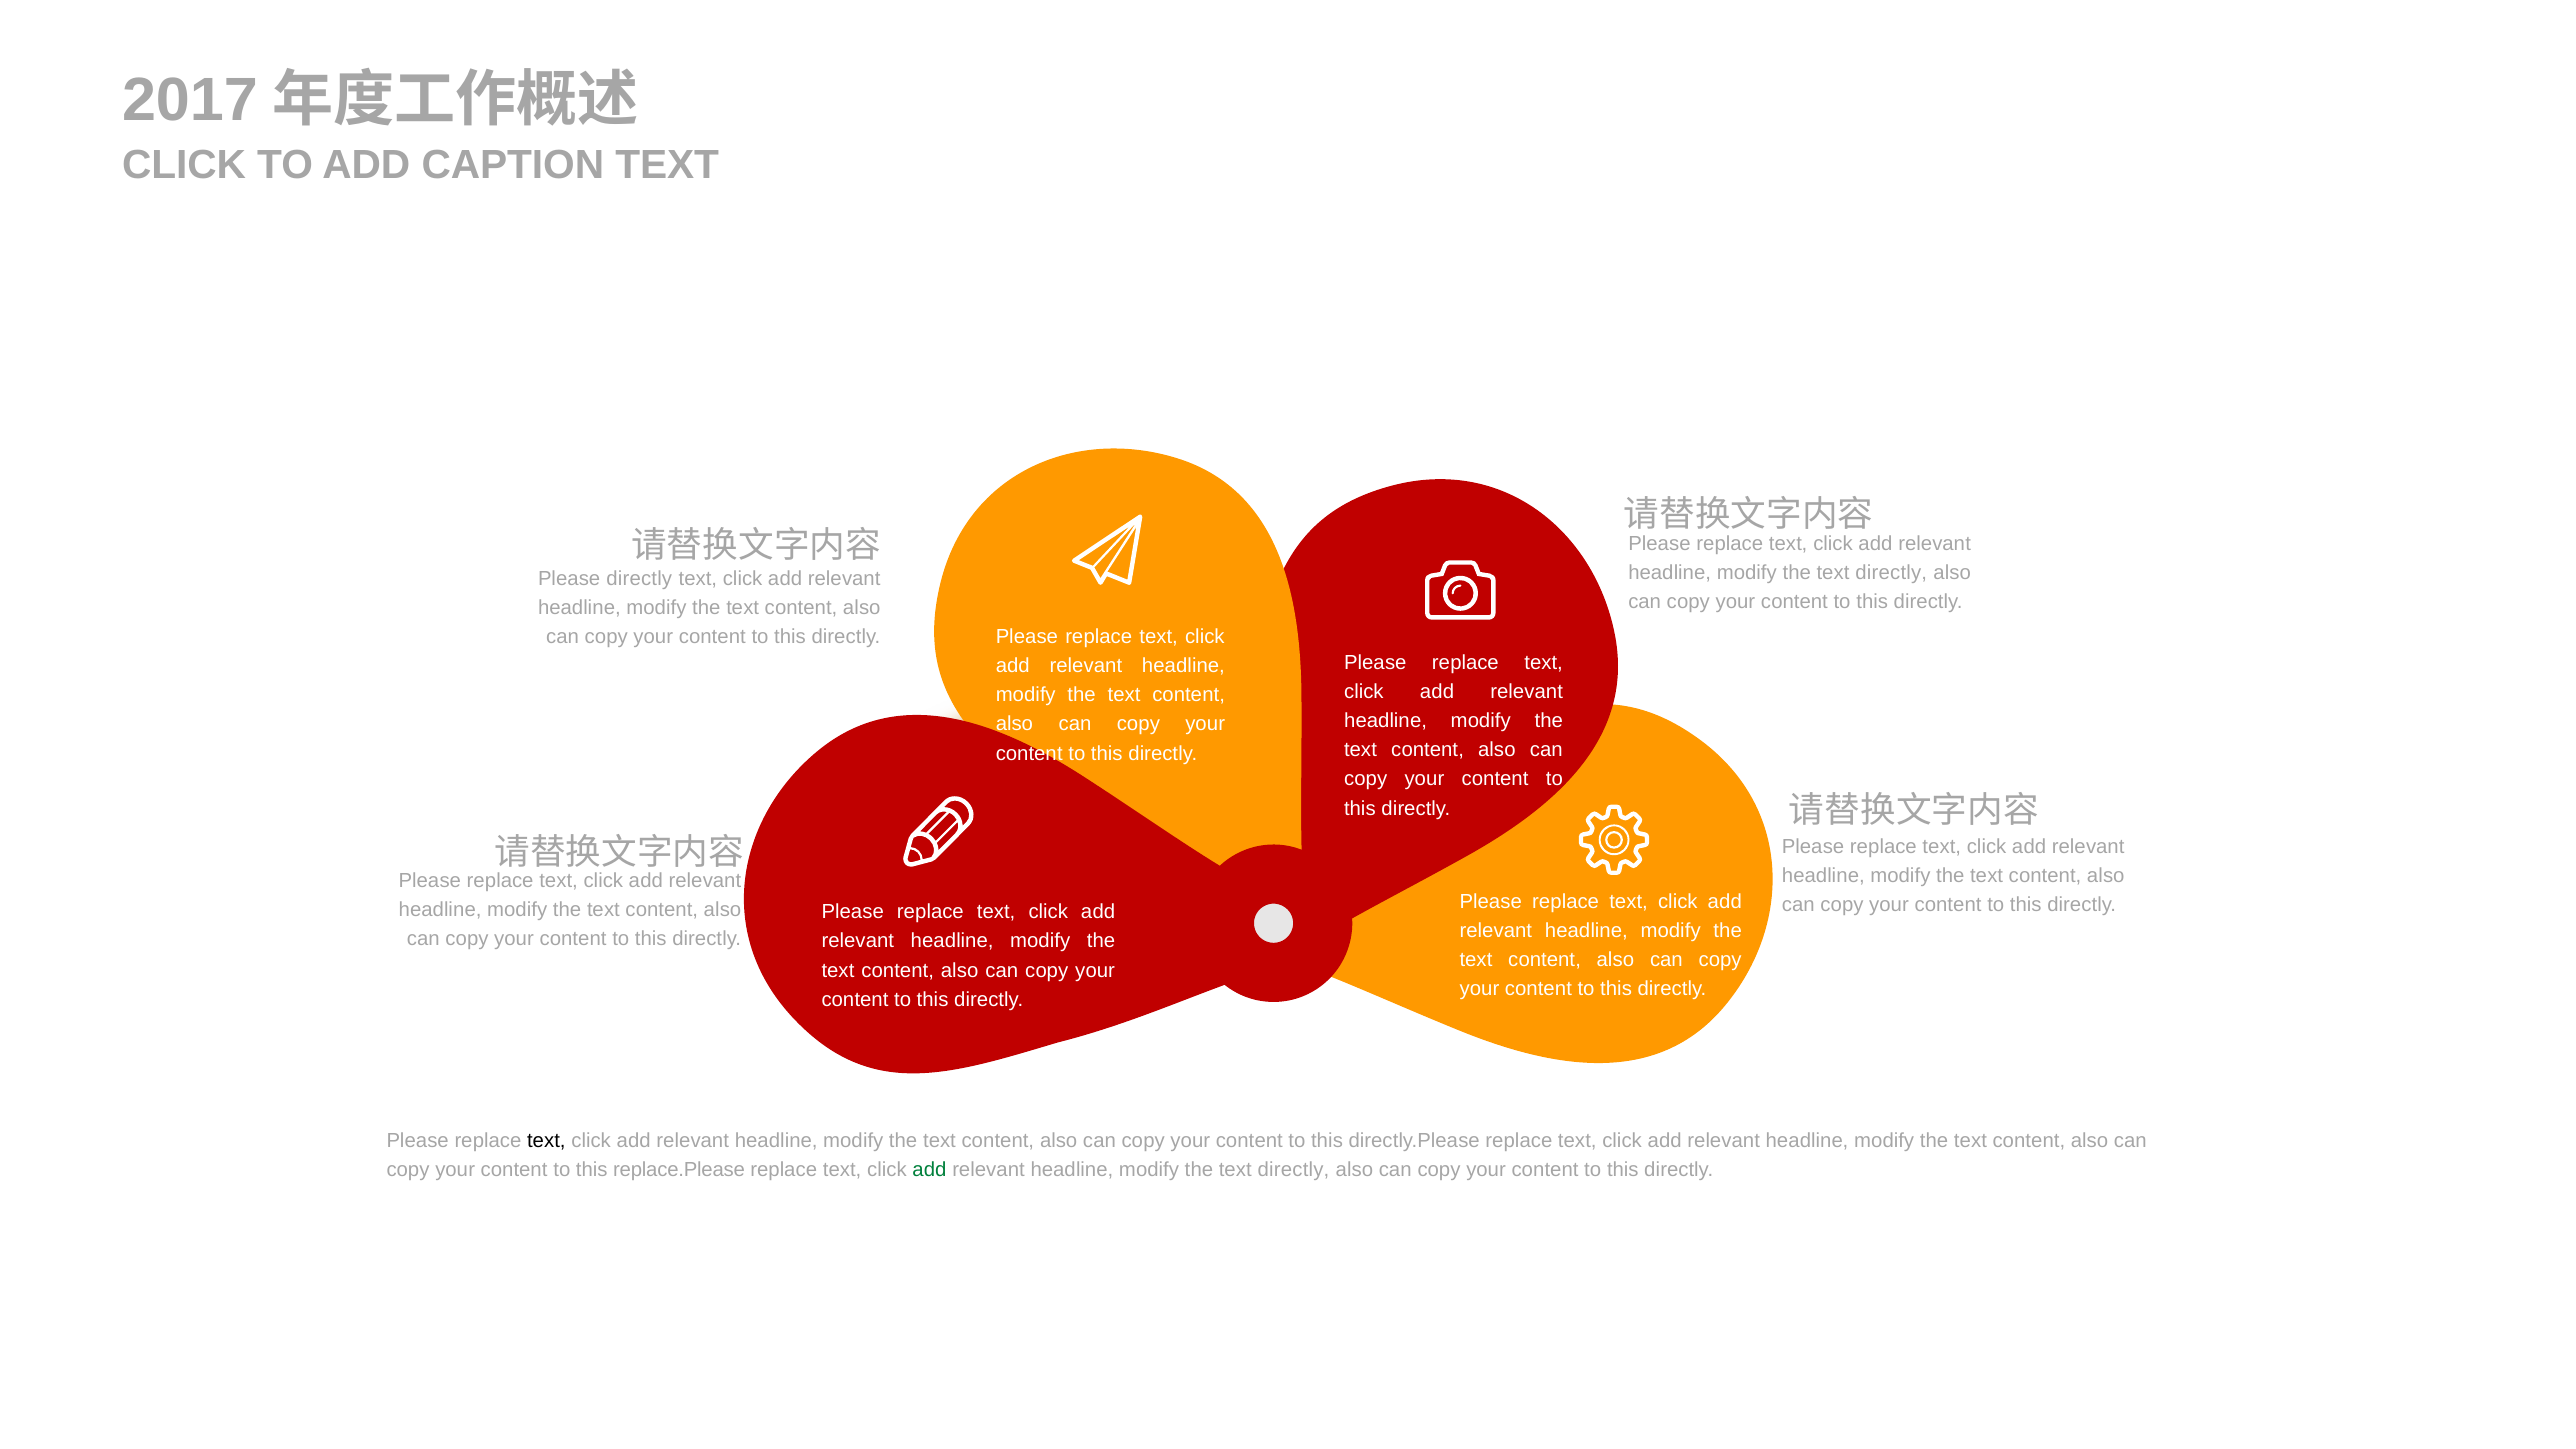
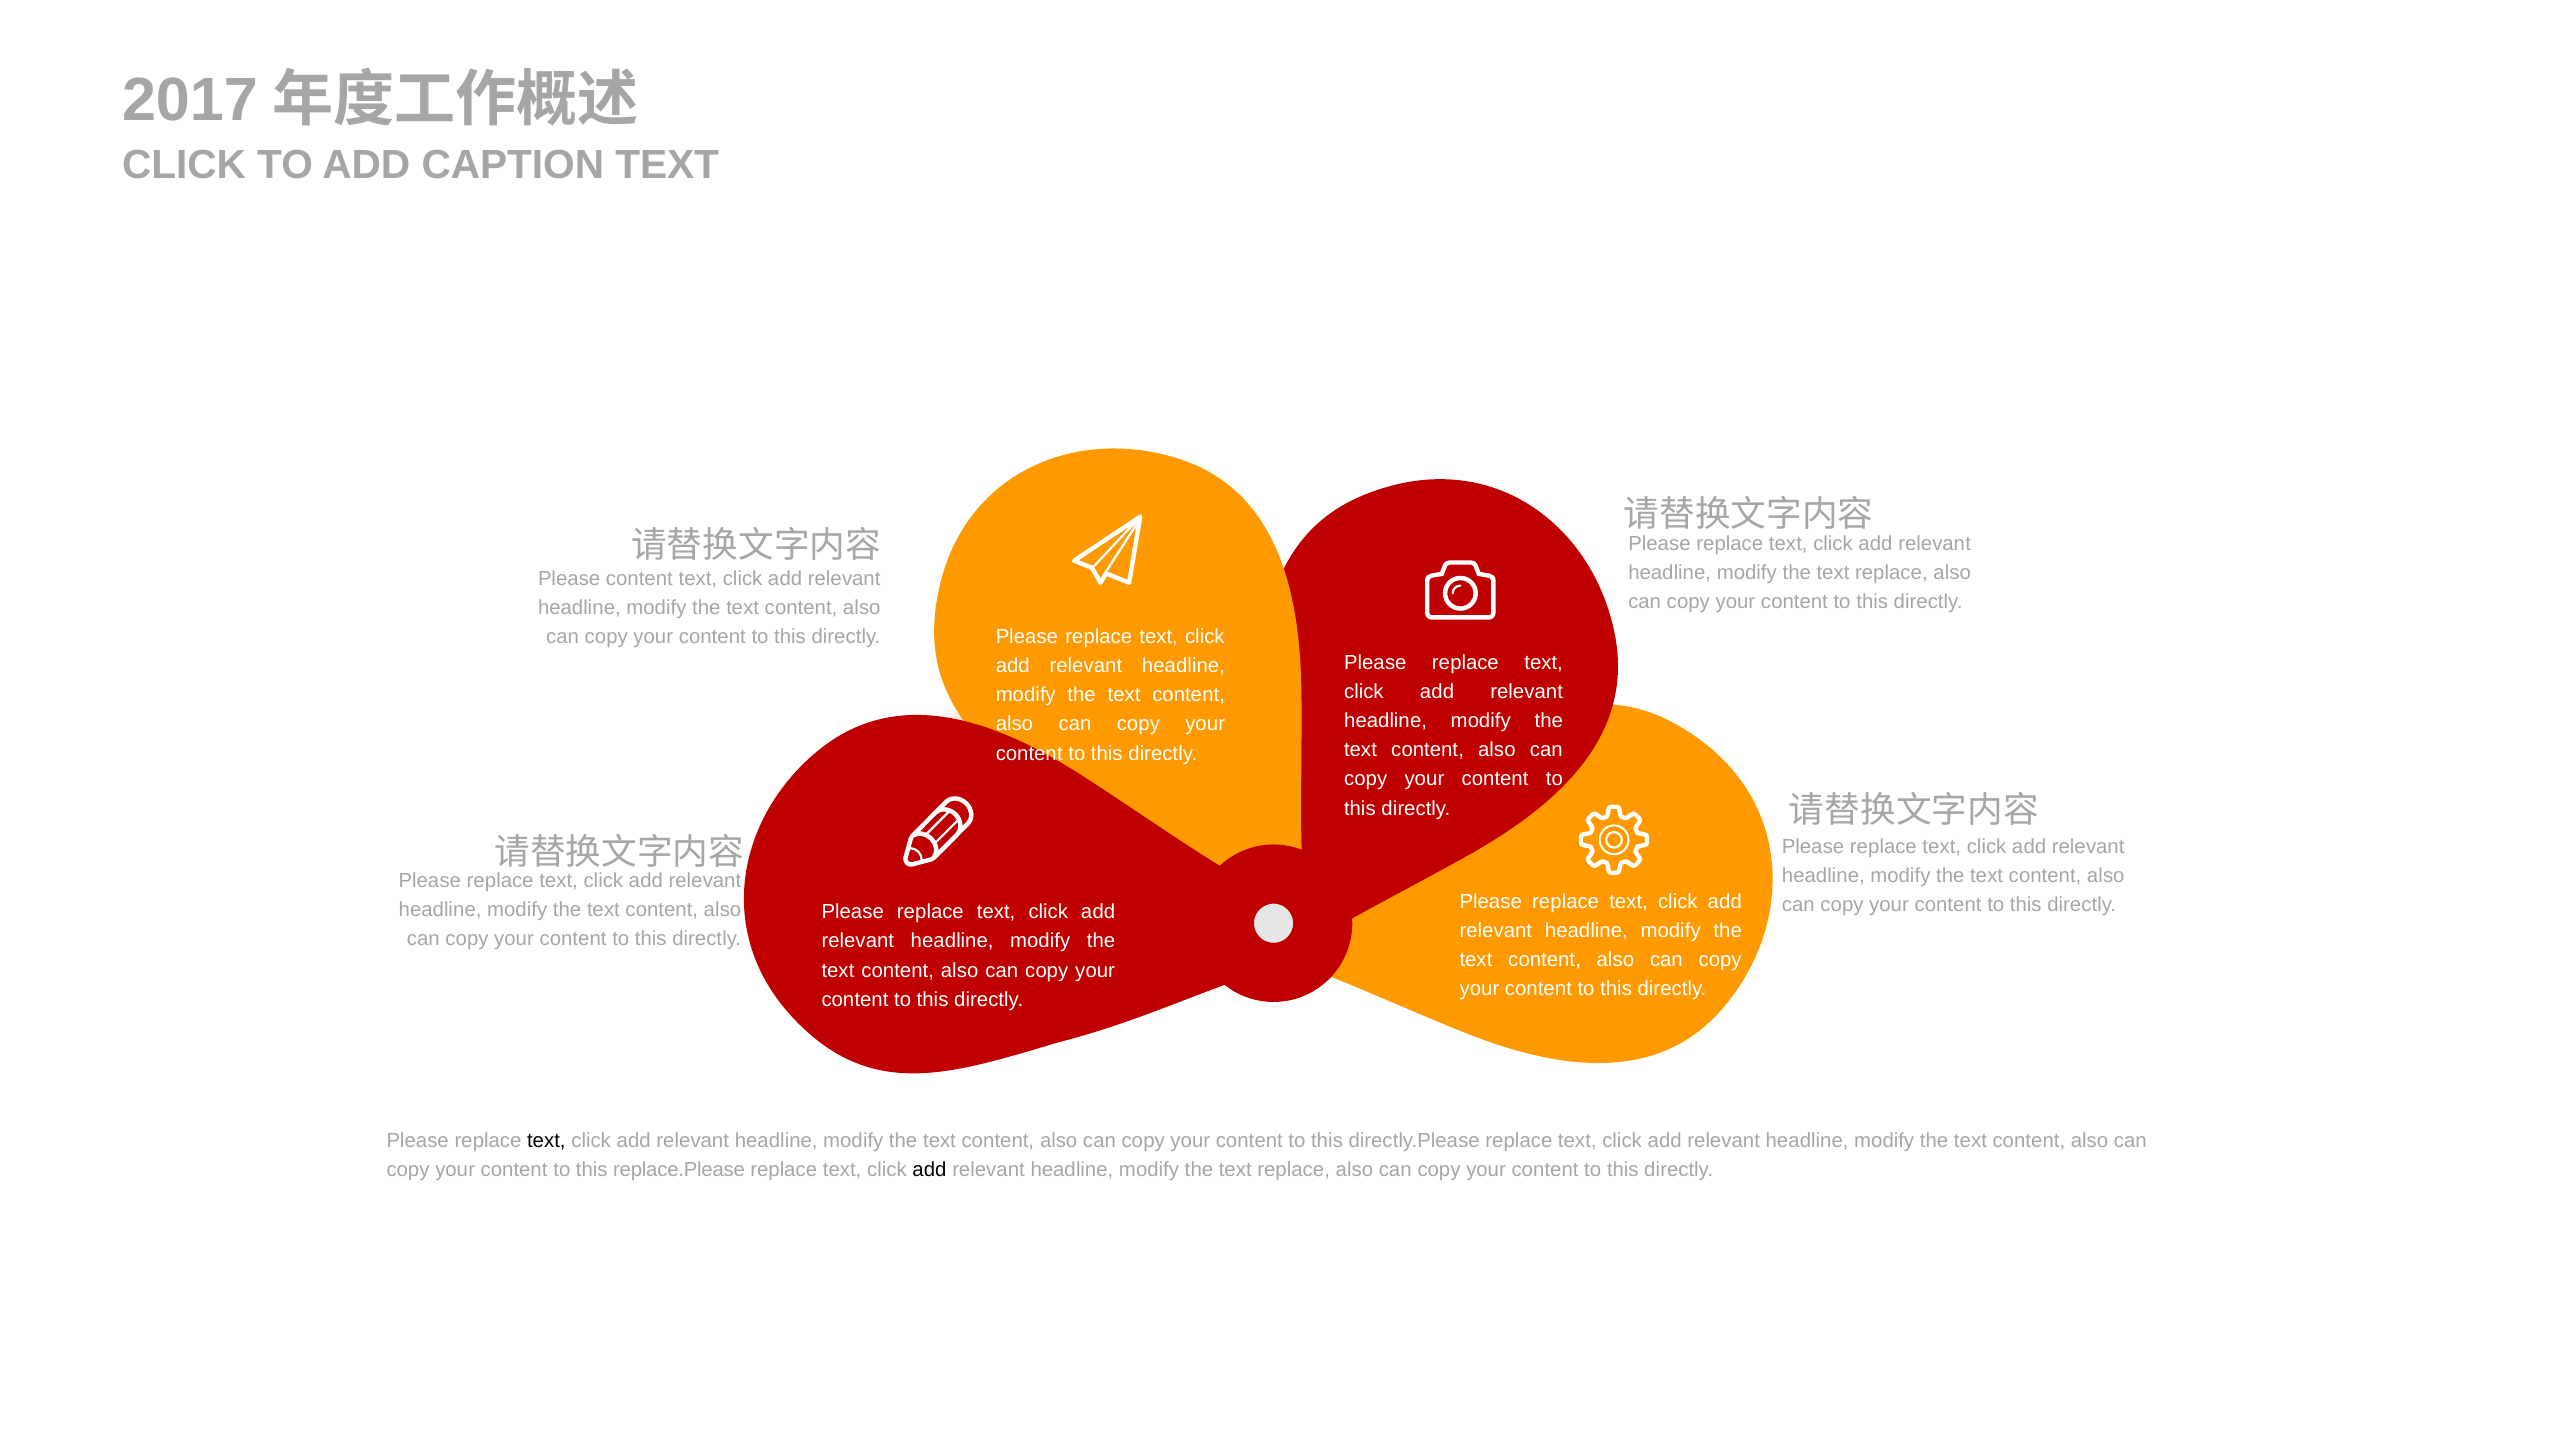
directly: directly -> replace (1891, 573)
Please directly: directly -> content (639, 579)
add colour: green -> black (929, 1169)
directly: directly -> replace (1294, 1169)
